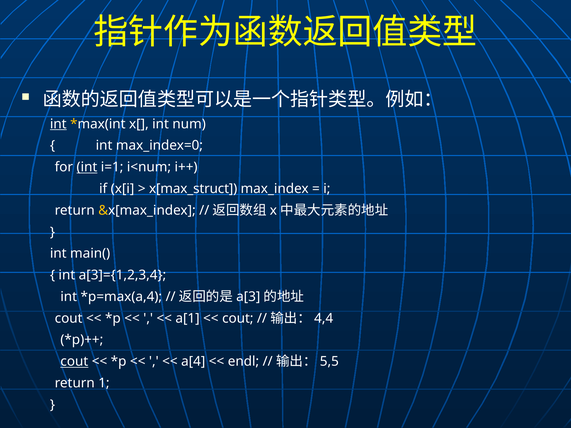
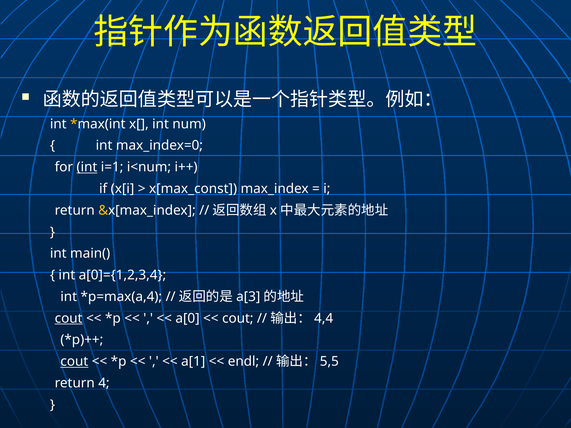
int underline: present -> none (58, 124)
x[max_struct: x[max_struct -> x[max_const (193, 189)
a[3]={1,2,3,4: a[3]={1,2,3,4 -> a[0]={1,2,3,4 (123, 275)
cout underline: none -> present (69, 318)
a[1: a[1 -> a[0 (188, 318)
a[4: a[4 -> a[1 (193, 362)
1: 1 -> 4 (104, 383)
